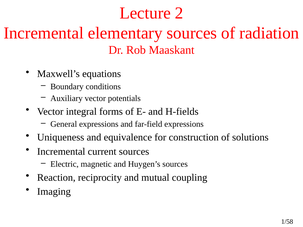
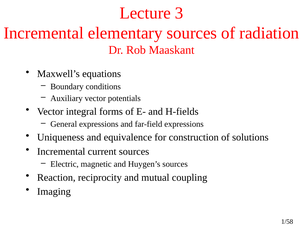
2: 2 -> 3 (179, 13)
